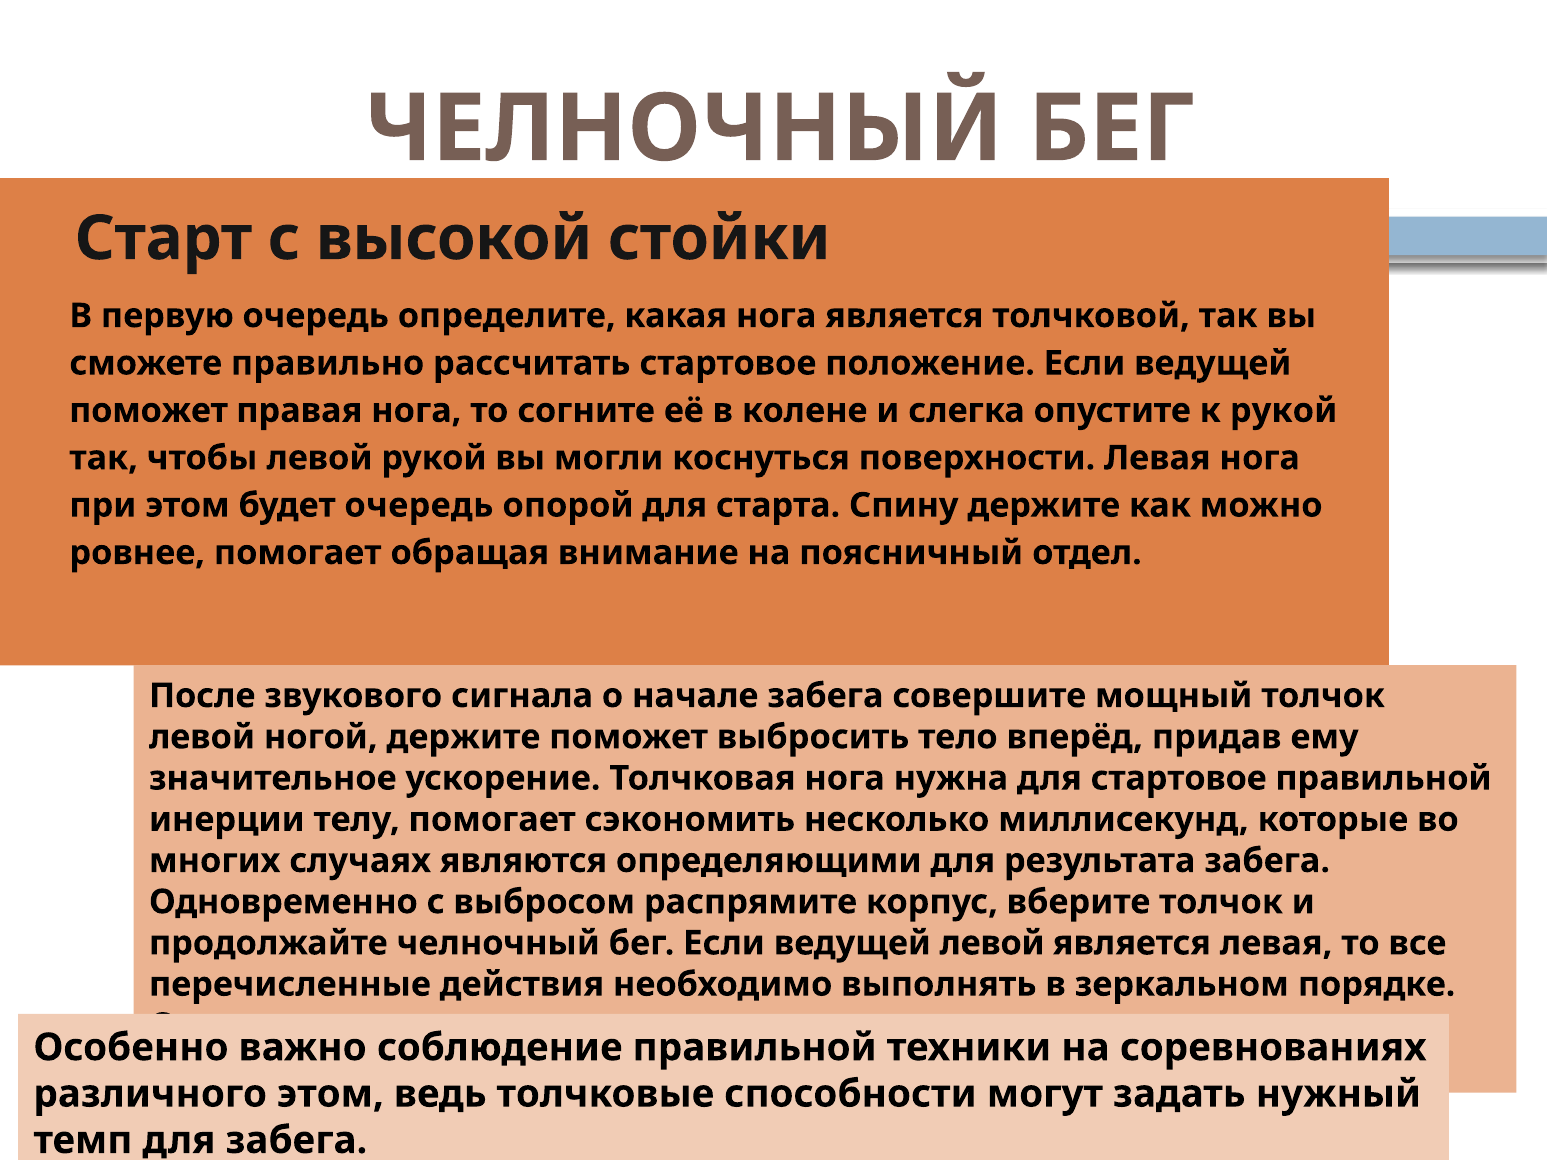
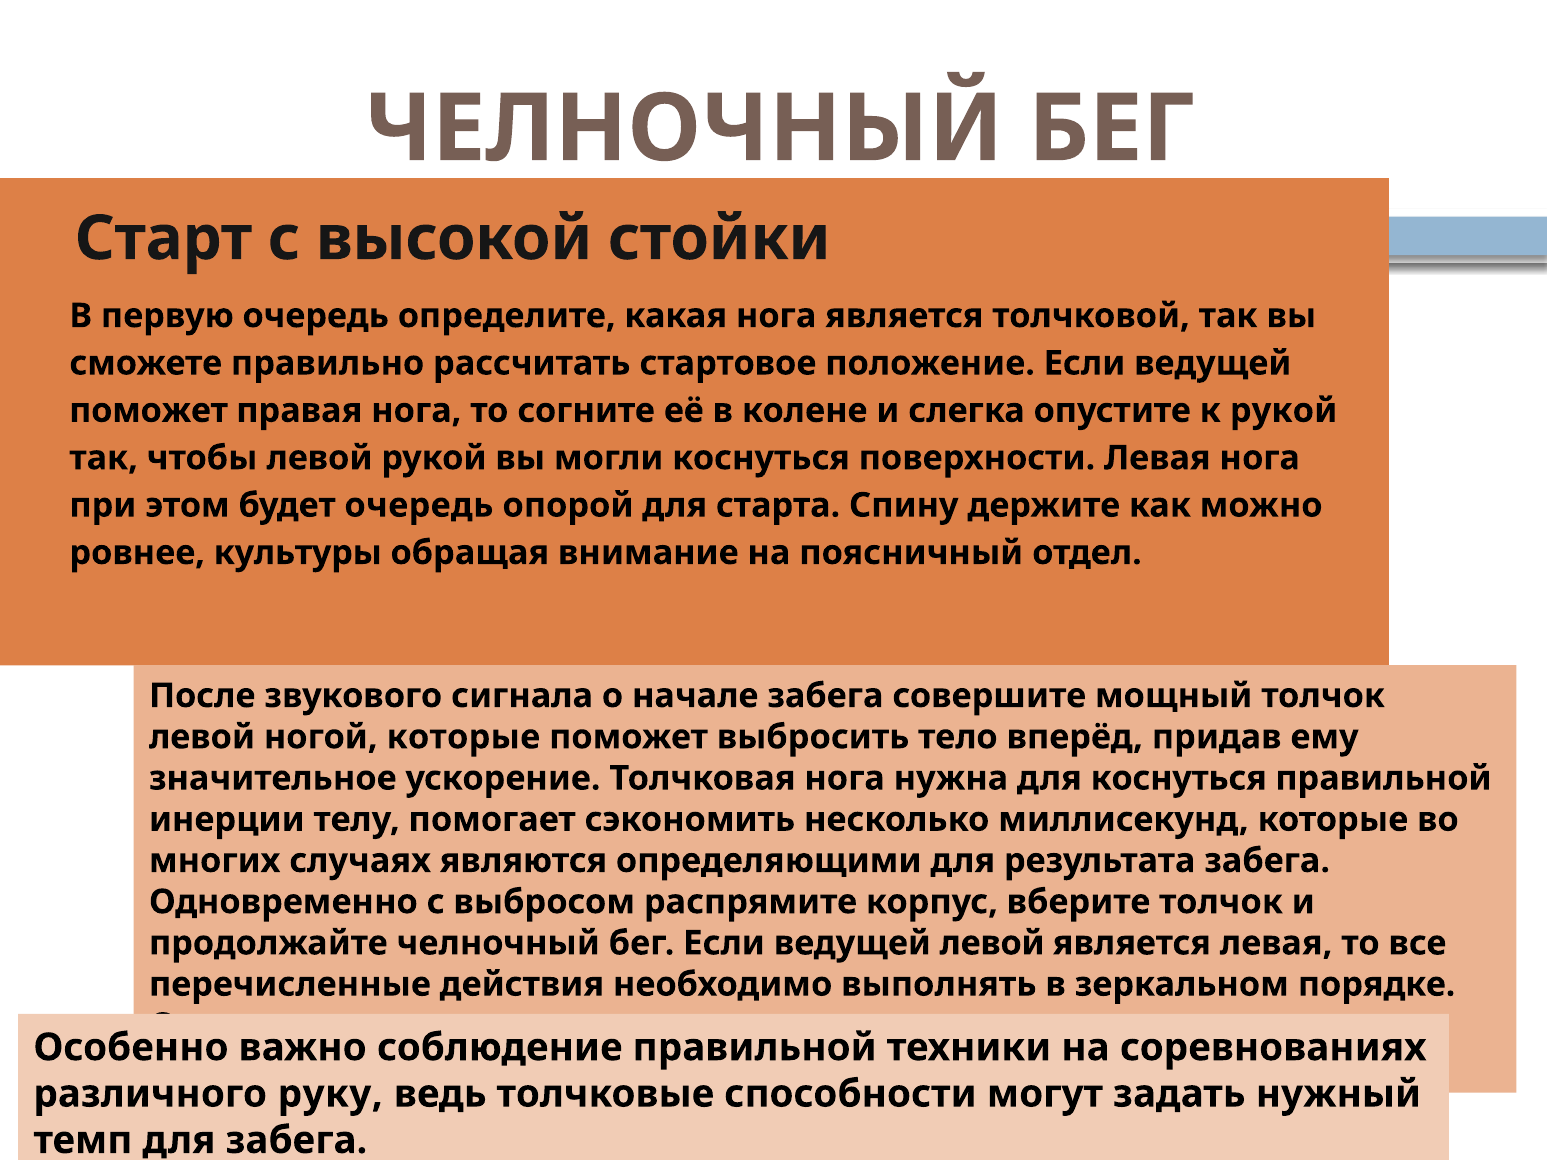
ровнее помогает: помогает -> культуры (298, 553)
ногой держите: держите -> которые (463, 737)
для стартовое: стартовое -> коснуться (1179, 778)
различного этом: этом -> руку (330, 1094)
